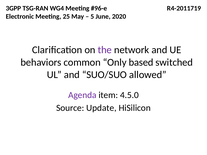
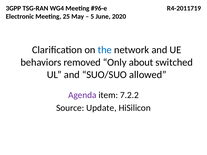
the colour: purple -> blue (105, 50)
common: common -> removed (82, 62)
based: based -> about (141, 62)
4.5.0: 4.5.0 -> 7.2.2 (129, 95)
